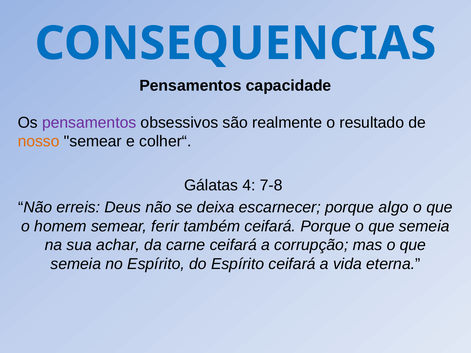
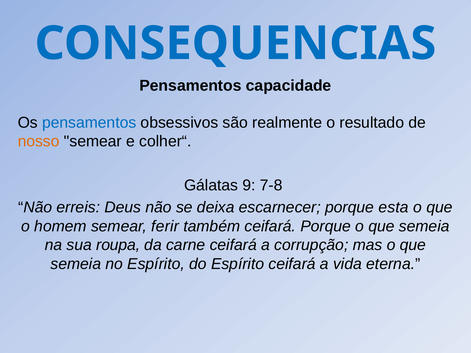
pensamentos colour: purple -> blue (89, 123)
4: 4 -> 9 (249, 186)
algo: algo -> esta (394, 208)
achar: achar -> roupa (118, 245)
